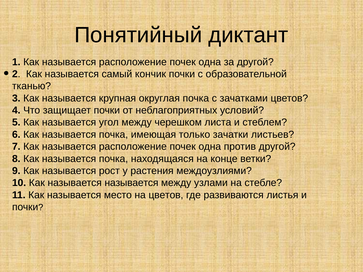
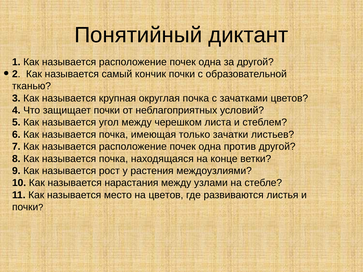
называется называется: называется -> нарастания (131, 183)
